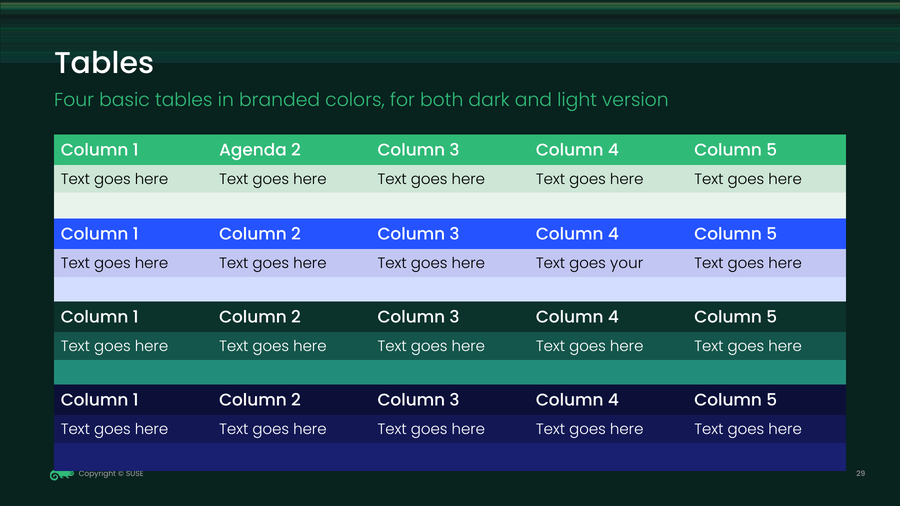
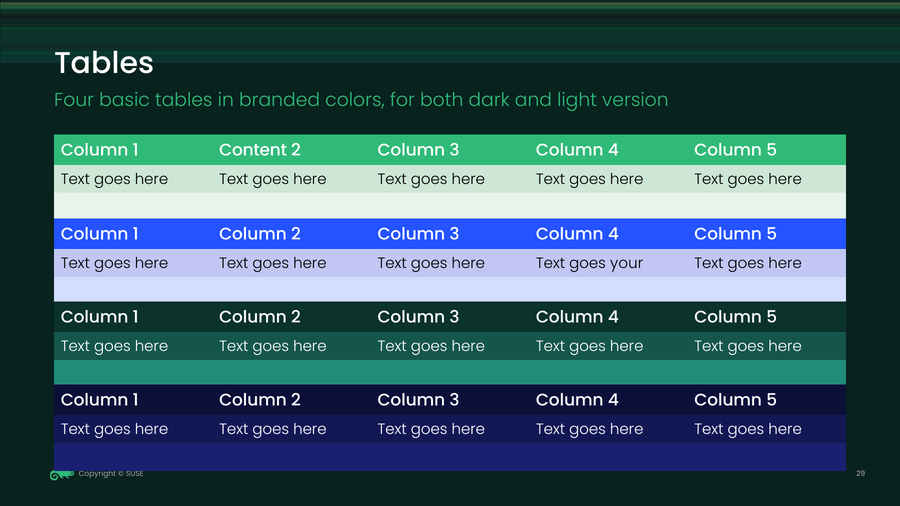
Agenda: Agenda -> Content (253, 150)
